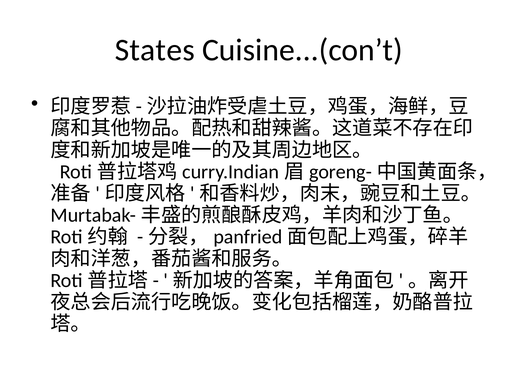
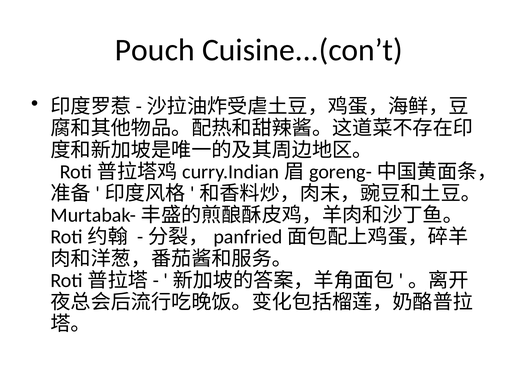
States: States -> Pouch (155, 50)
